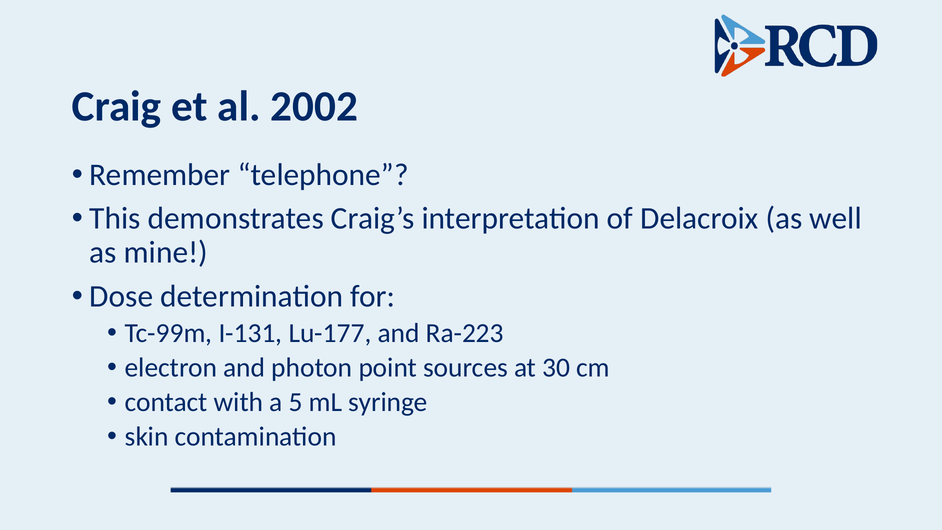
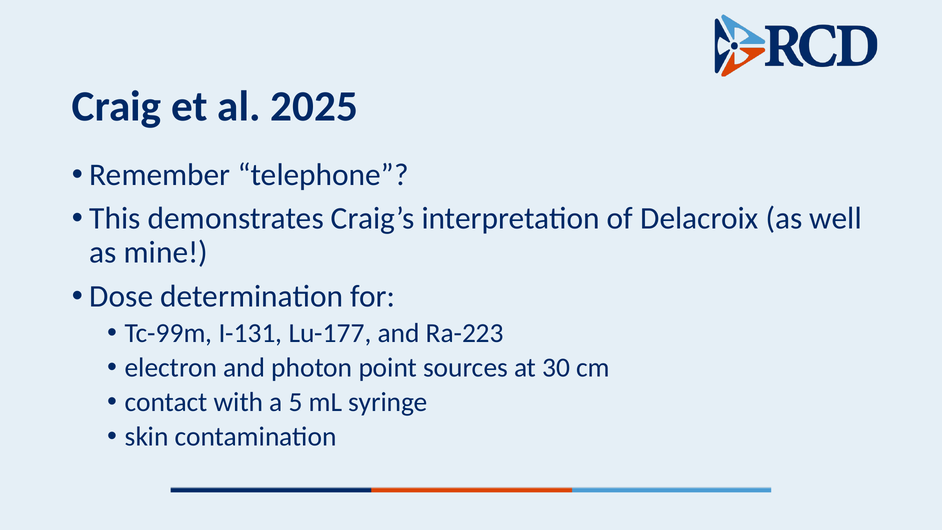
2002: 2002 -> 2025 (314, 106)
